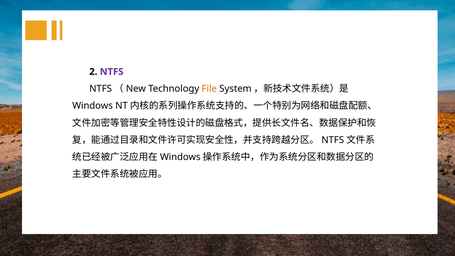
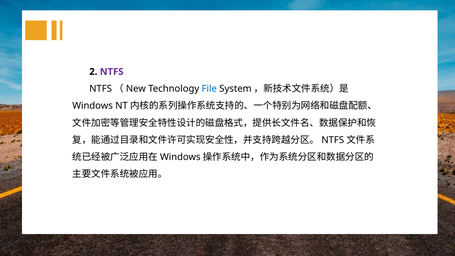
File colour: orange -> blue (209, 89)
